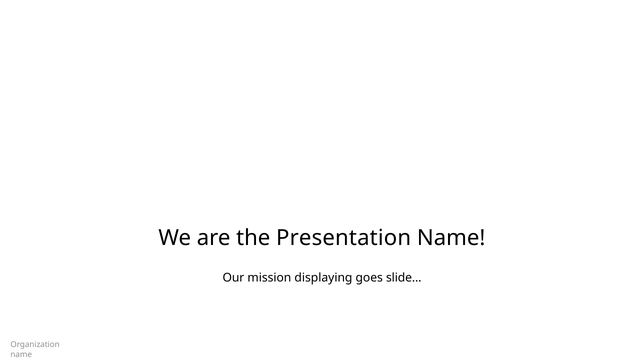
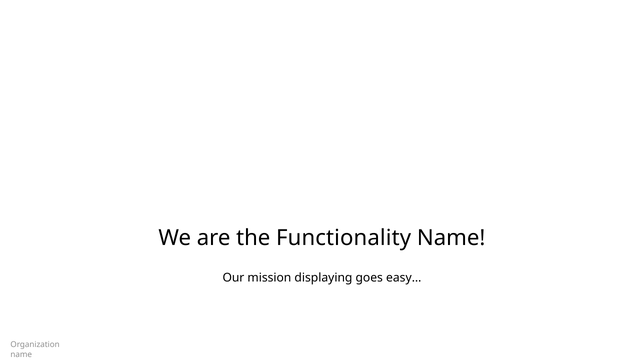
Presentation: Presentation -> Functionality (344, 238)
slide…: slide… -> easy… (404, 278)
